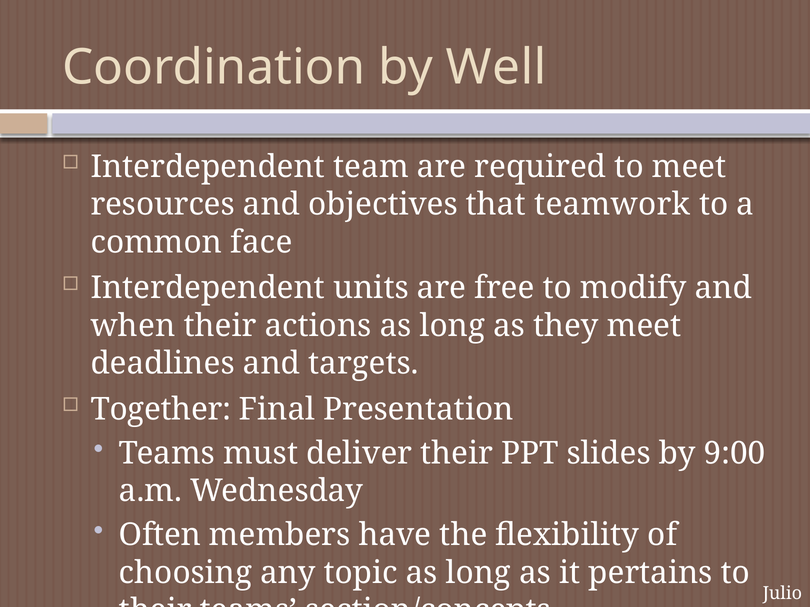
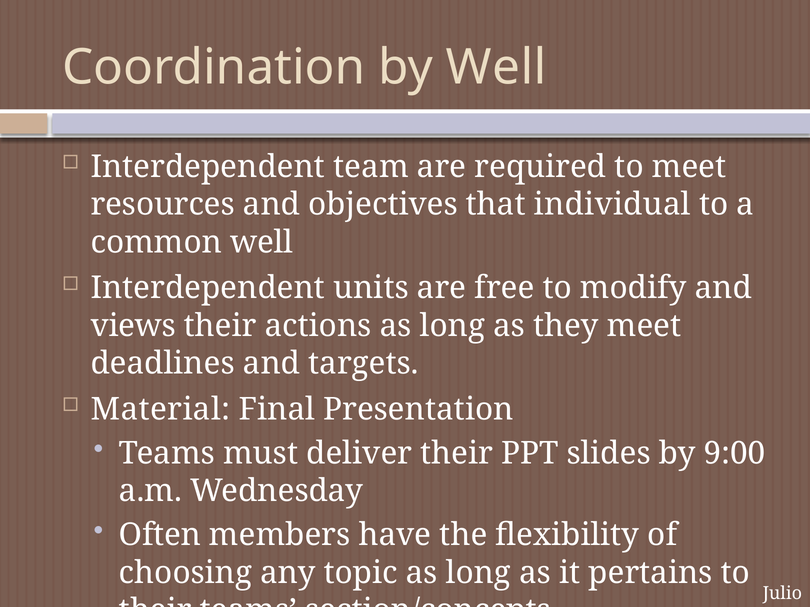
teamwork: teamwork -> individual (612, 205)
common face: face -> well (262, 242)
when: when -> views (133, 326)
Together: Together -> Material (160, 410)
